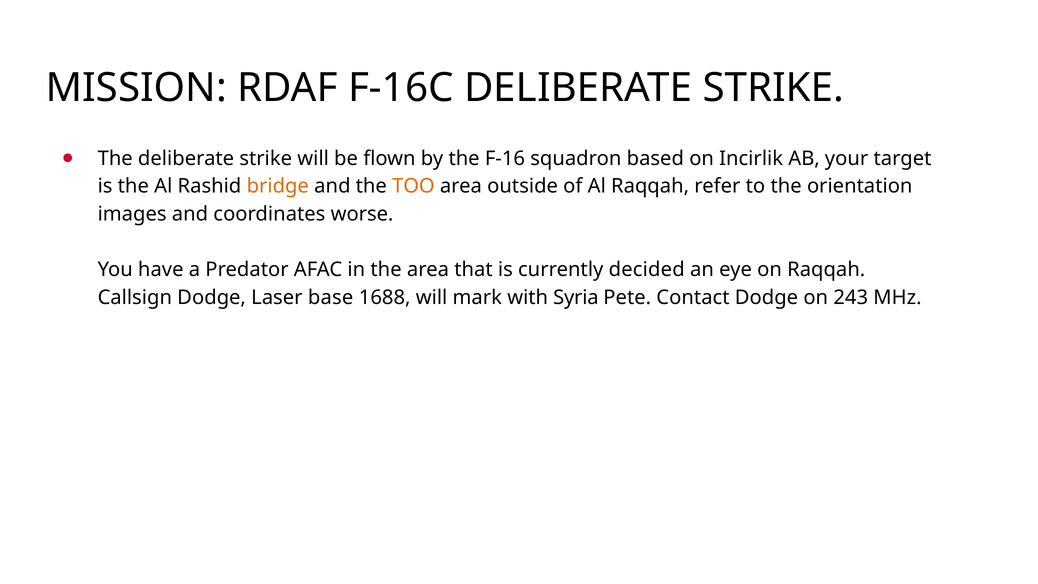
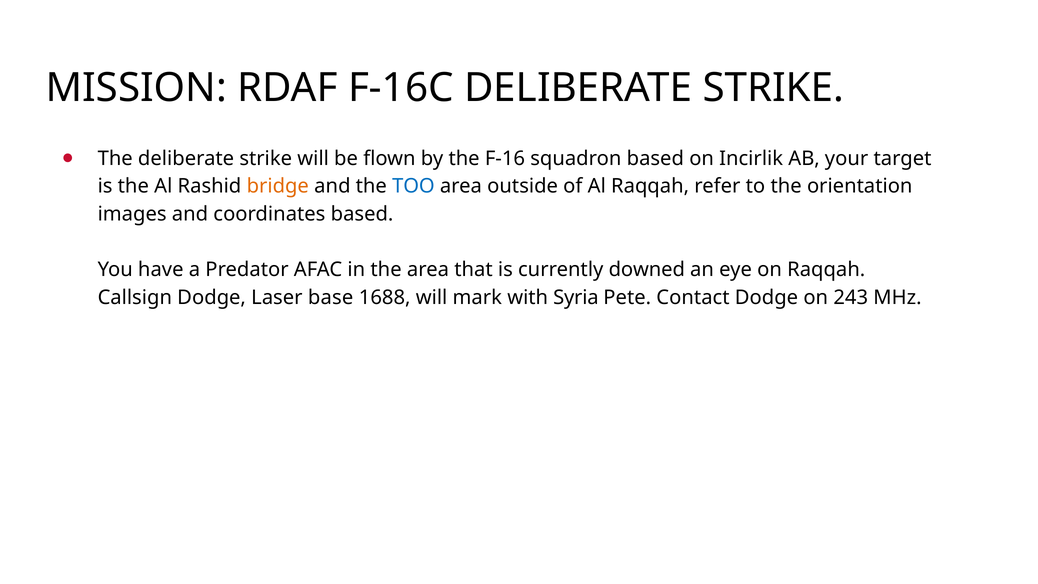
TOO colour: orange -> blue (413, 186)
coordinates worse: worse -> based (362, 214)
decided: decided -> downed (647, 270)
